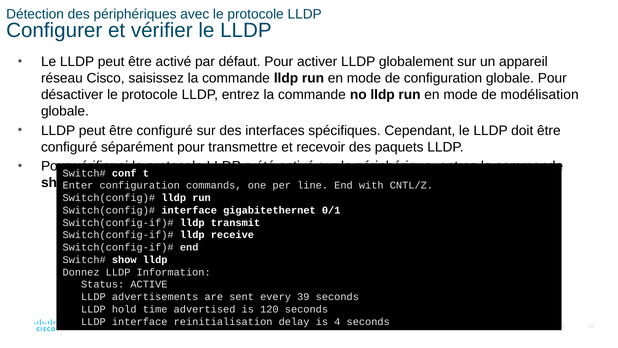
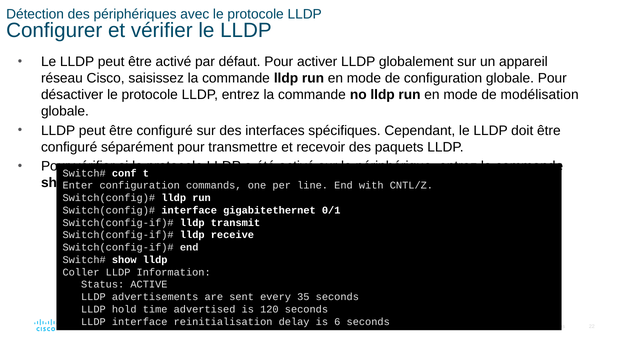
Donnez: Donnez -> Coller (81, 272)
39: 39 -> 35 (303, 297)
4: 4 -> 6 (337, 321)
